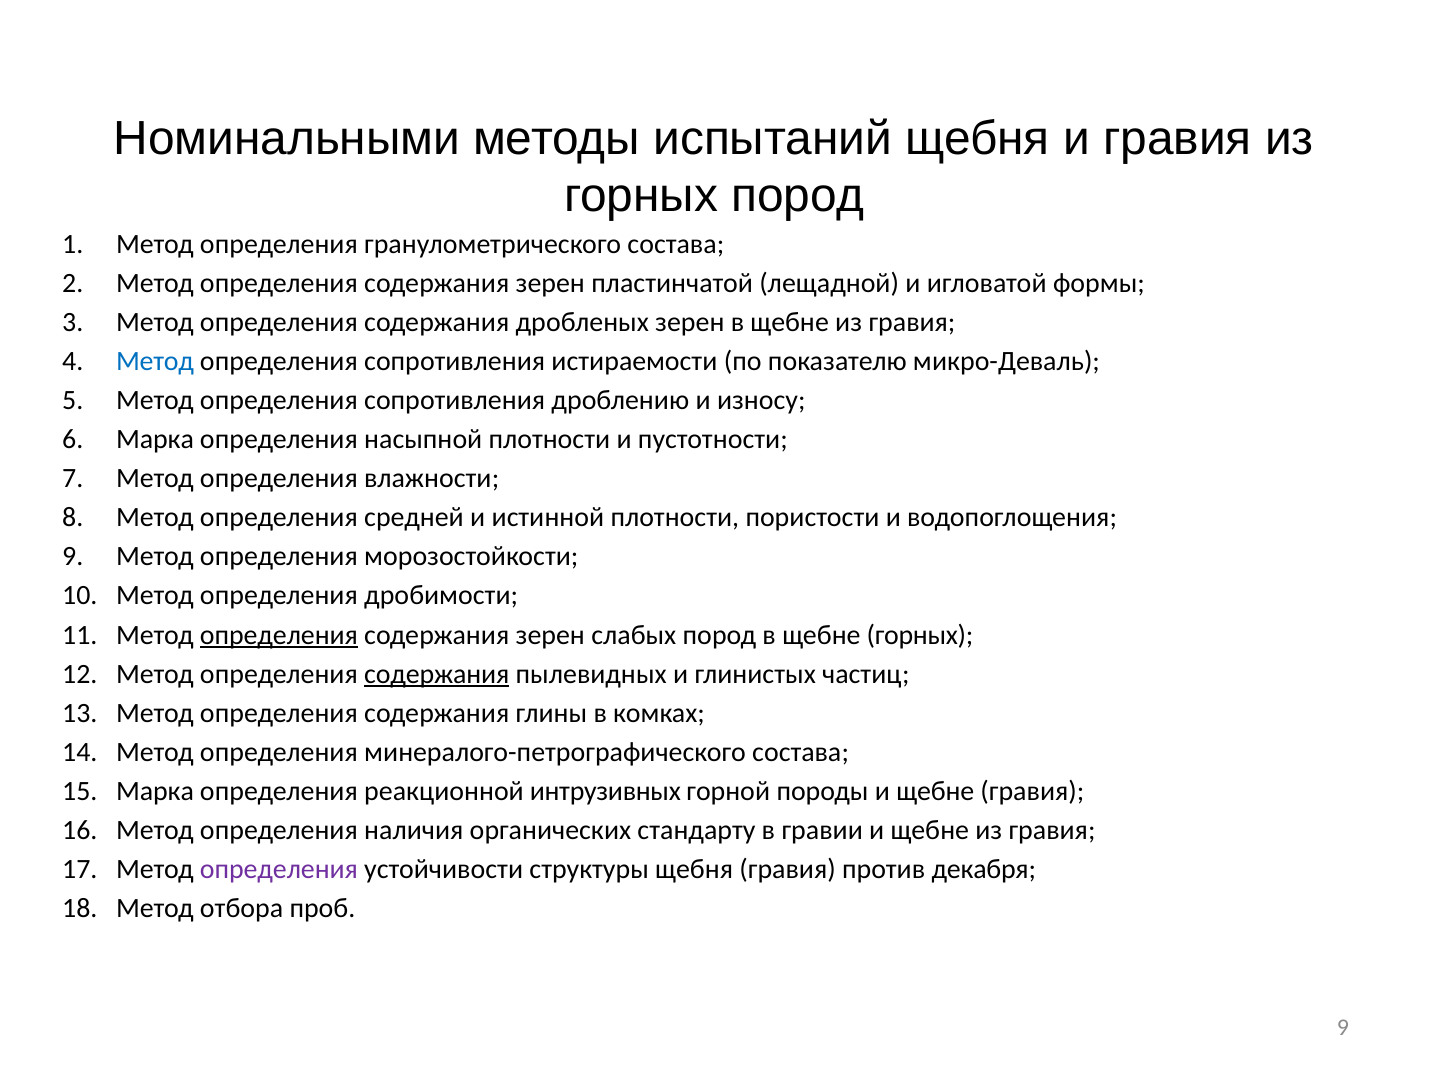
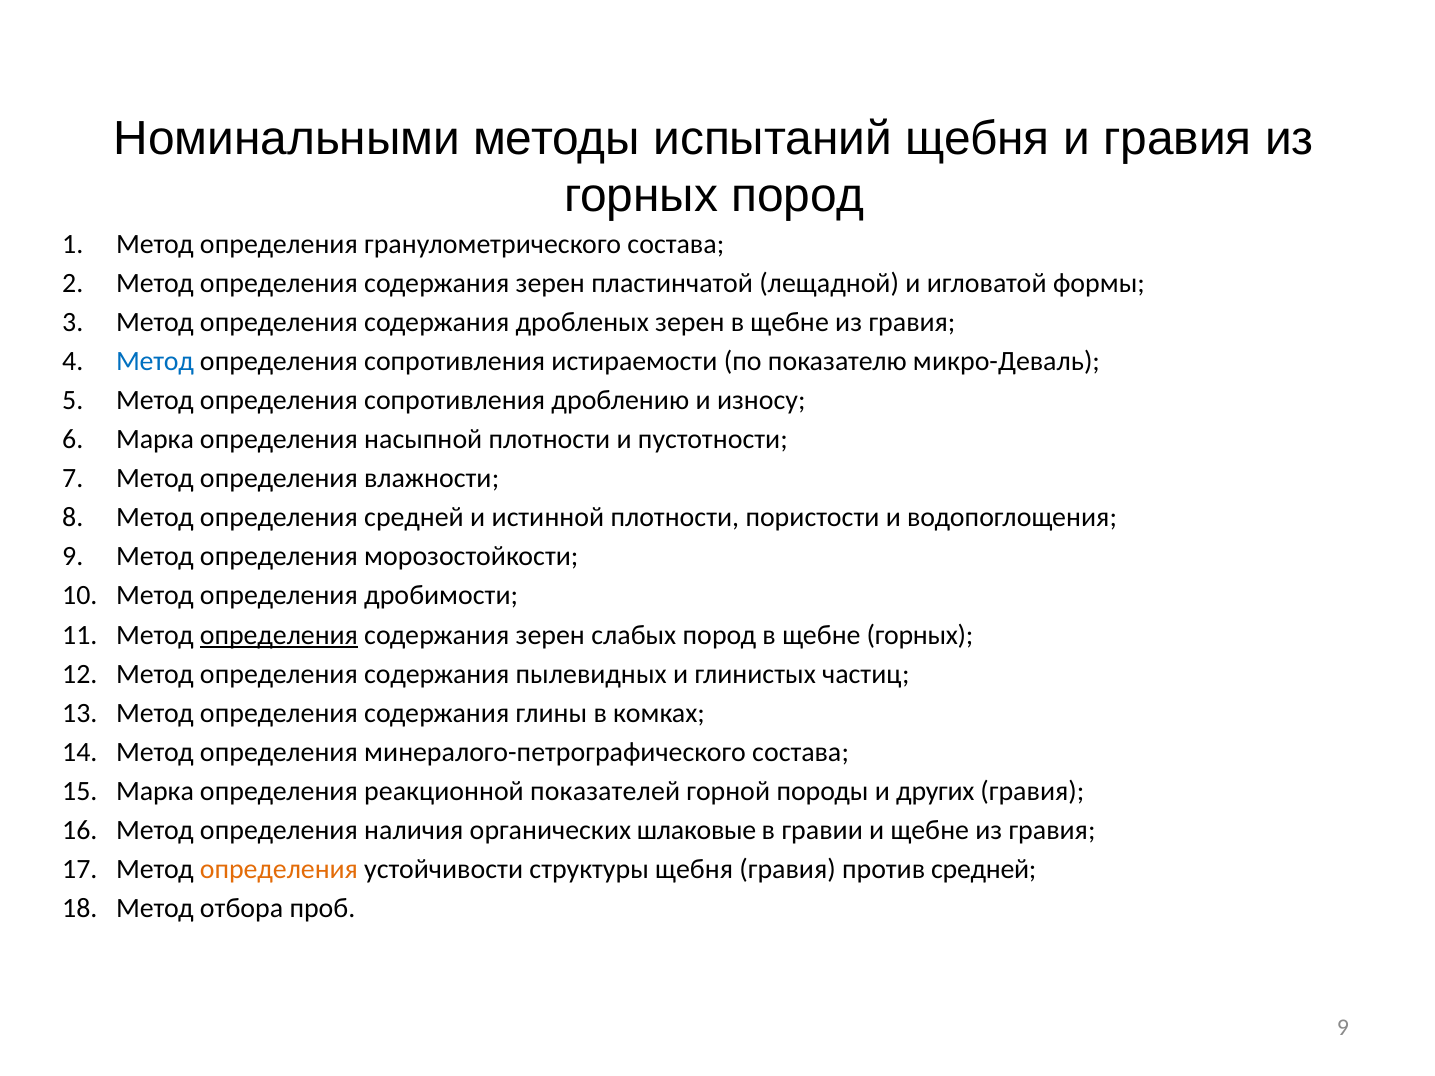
содержания underline: present -> none (437, 674)
интрузивных: интрузивных -> показателей (605, 791)
породы и щебне: щебне -> других (935, 791)
стандарту: стандарту -> шлаковые (697, 830)
определения colour: purple -> orange (279, 870)
против декабря: декабря -> средней (984, 870)
